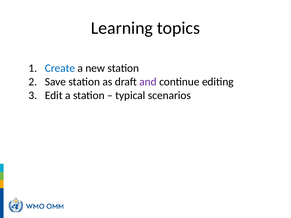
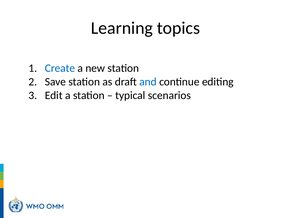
and colour: purple -> blue (148, 82)
